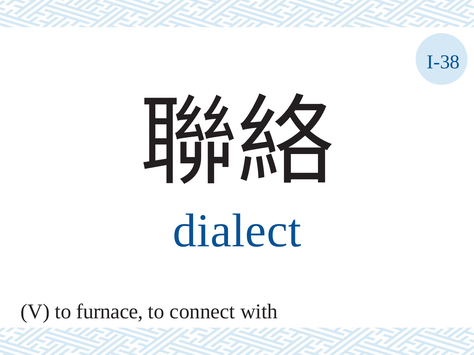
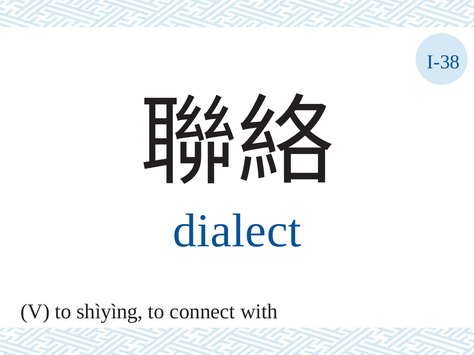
furnace: furnace -> shìyìng (110, 312)
